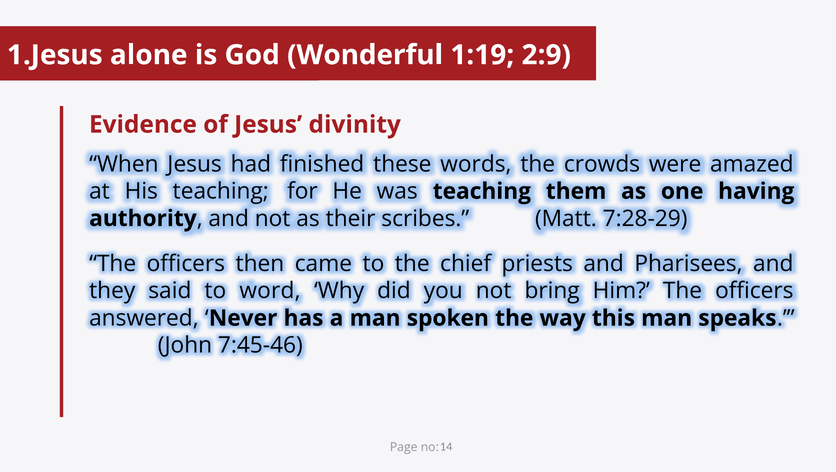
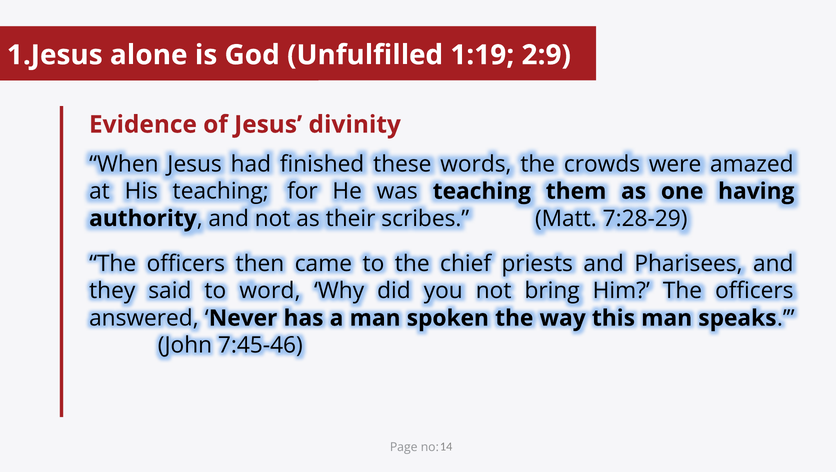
Wonderful: Wonderful -> Unfulfilled (365, 55)
